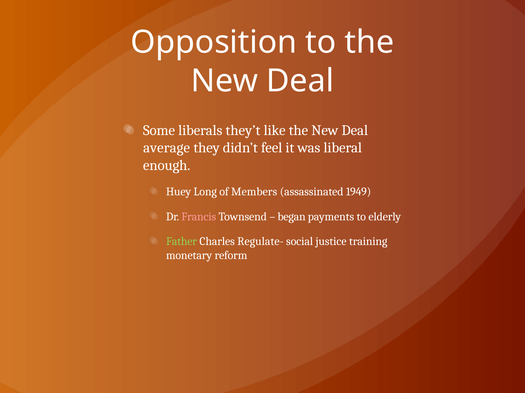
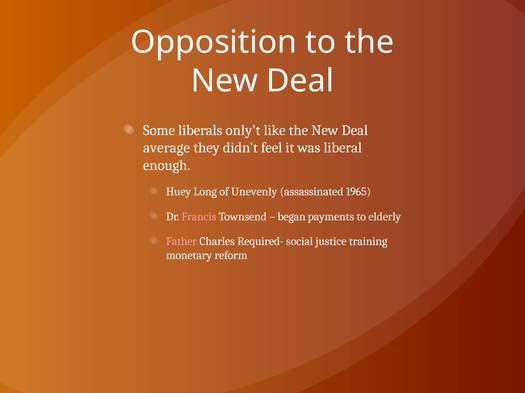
they’t: they’t -> only’t (243, 131)
Members: Members -> Unevenly (254, 192)
1949: 1949 -> 1965 (359, 192)
Father colour: light green -> pink (182, 242)
Regulate-: Regulate- -> Required- (261, 242)
